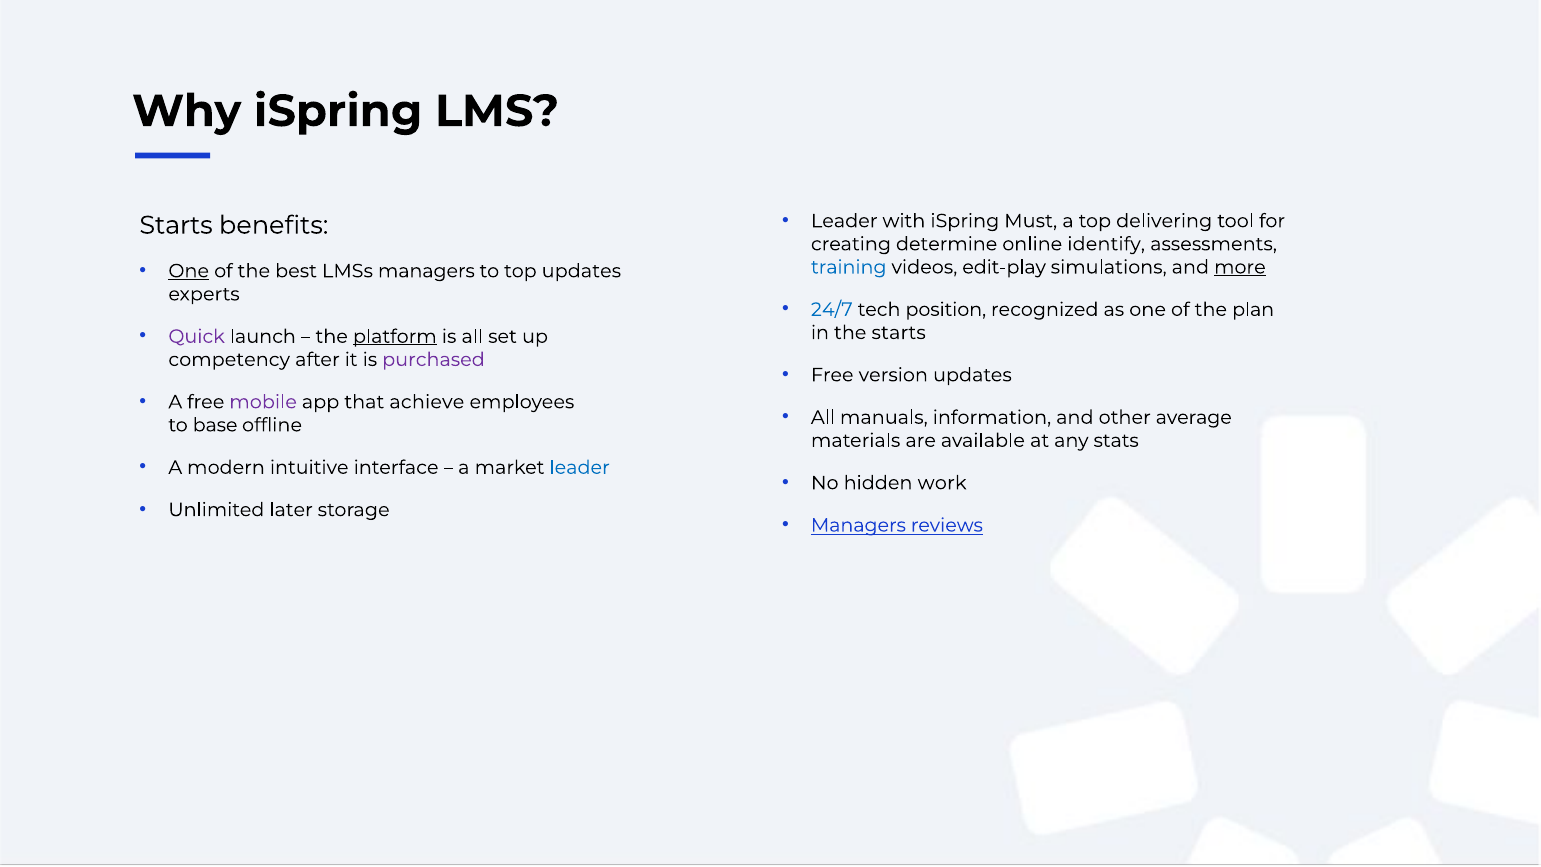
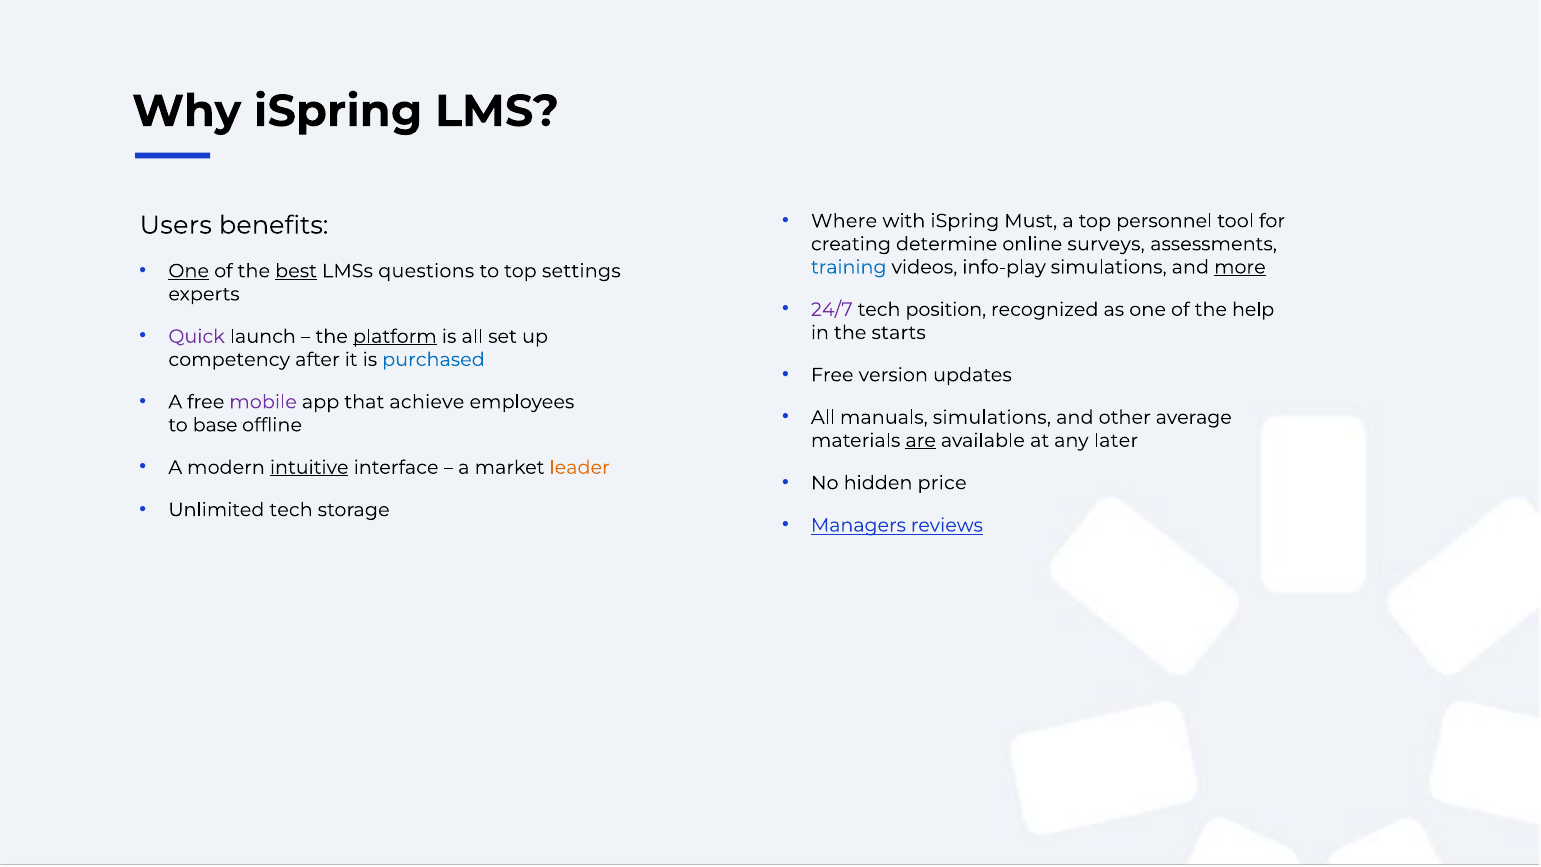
Leader: Leader -> Where (844, 221)
delivering: delivering -> personnel (1164, 221)
Starts: Starts -> Users (176, 225)
identify: identify -> surveys (1106, 244)
best underline: none -> present (296, 271)
LMSs managers: managers -> questions (426, 271)
top updates: updates -> settings (581, 271)
edit-play: edit-play -> info-play (1004, 267)
24/7 colour: blue -> purple (832, 309)
plan: plan -> help (1253, 309)
purchased colour: purple -> blue (433, 360)
manuals information: information -> simulations (992, 417)
are underline: none -> present (921, 440)
stats: stats -> later (1116, 440)
intuitive underline: none -> present (309, 467)
leader colour: blue -> orange (580, 467)
work: work -> price (942, 483)
Unlimited later: later -> tech (291, 510)
